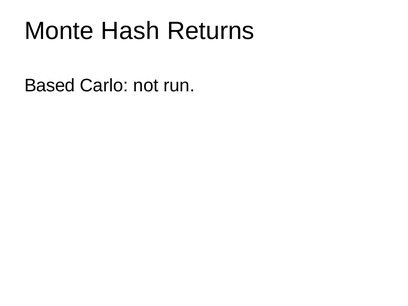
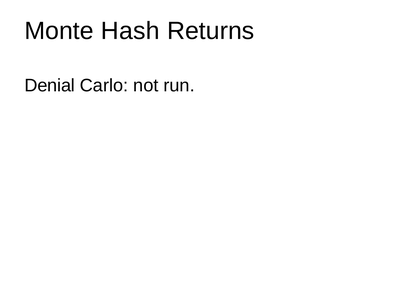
Based: Based -> Denial (50, 86)
